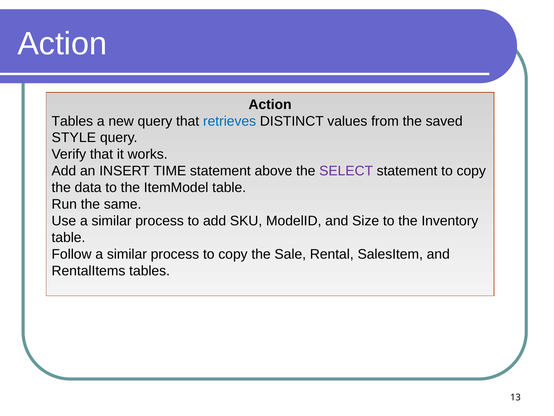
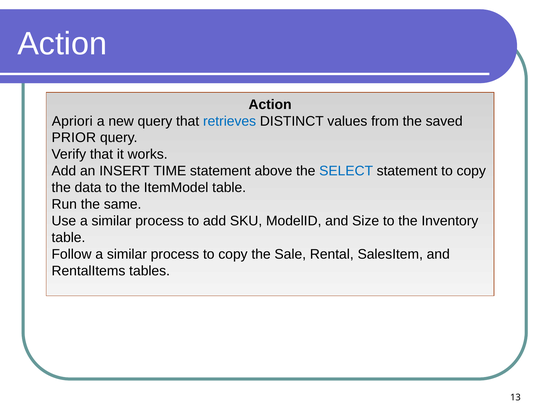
Tables: Tables -> Apriori (72, 121)
STYLE: STYLE -> PRIOR (74, 138)
SELECT colour: purple -> blue (346, 171)
